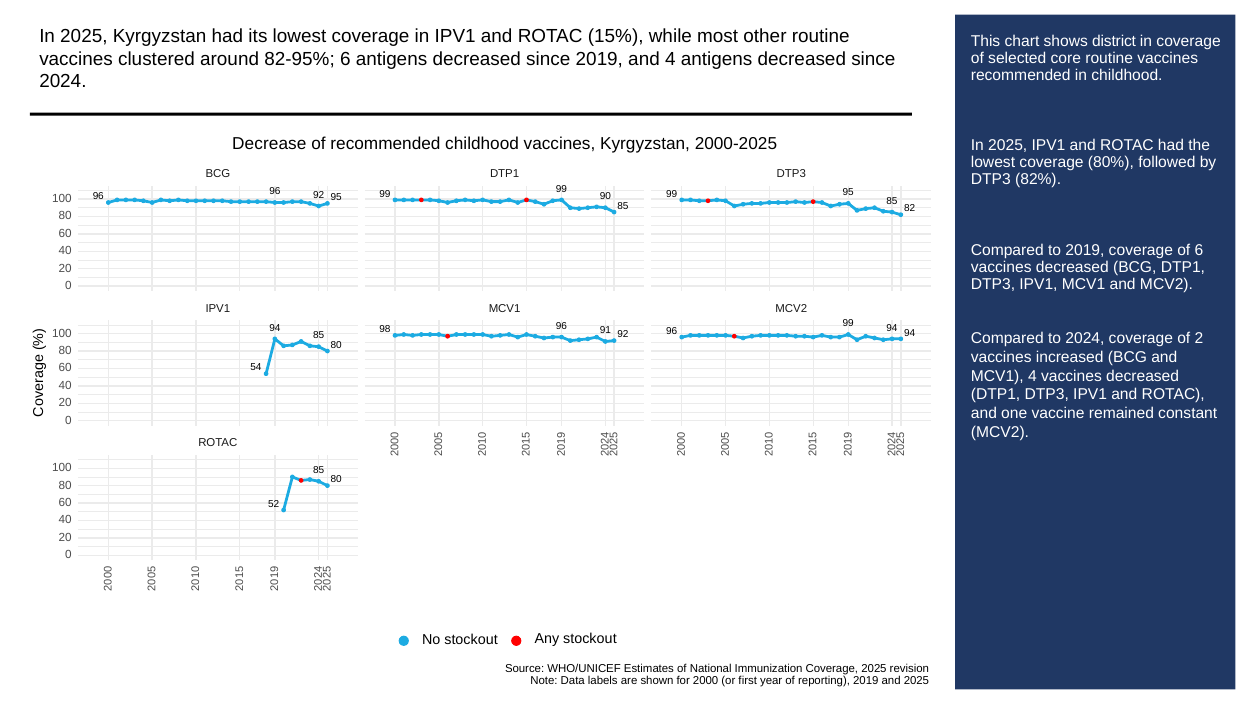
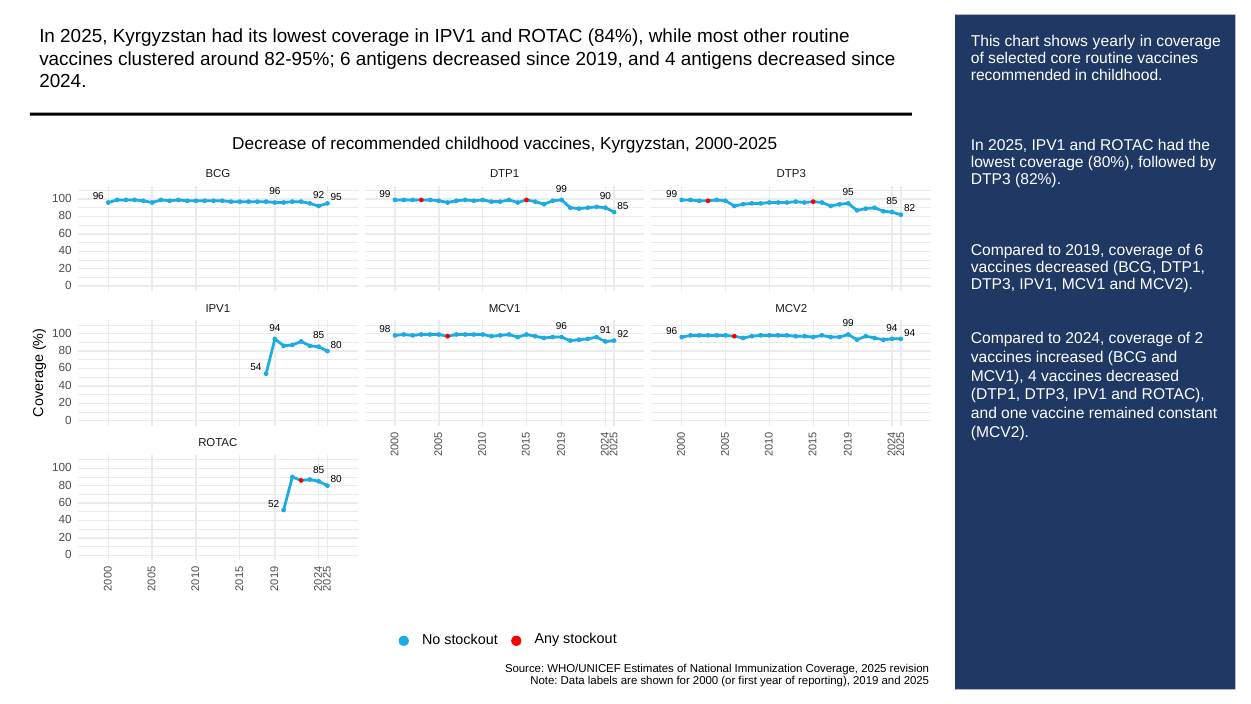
15%: 15% -> 84% (616, 36)
district: district -> yearly (1114, 41)
